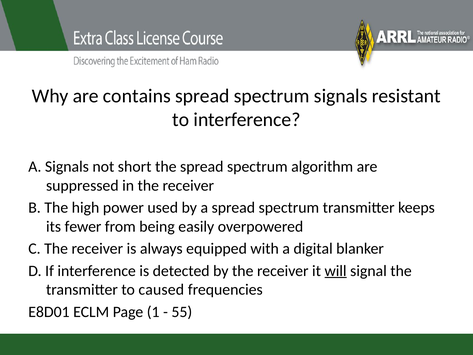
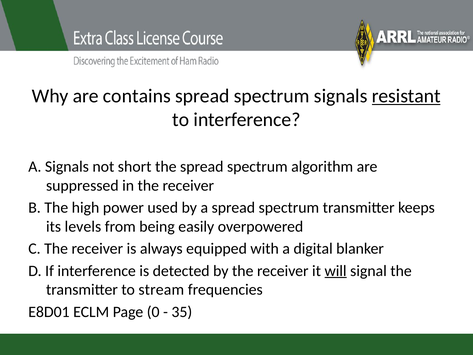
resistant underline: none -> present (406, 96)
fewer: fewer -> levels (83, 227)
caused: caused -> stream (161, 290)
1: 1 -> 0 (153, 312)
55: 55 -> 35 (182, 312)
